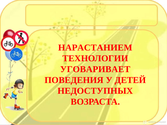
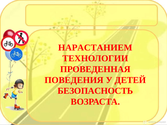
УГОВАРИВАЕТ: УГОВАРИВАЕТ -> ПРОВЕДЕННАЯ (95, 69)
НЕДОСТУПНЫХ: НЕДОСТУПНЫХ -> БЕЗОПАСНОСТЬ (95, 91)
